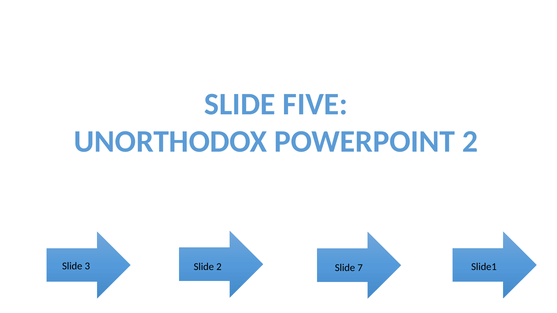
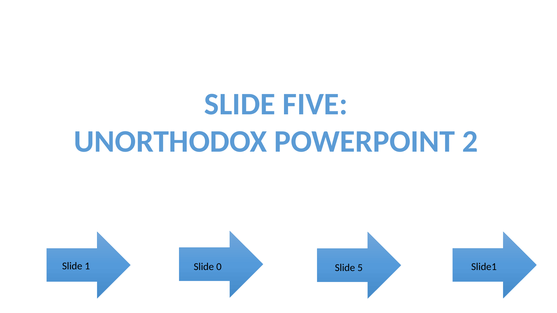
3: 3 -> 1 (87, 266)
Slide 2: 2 -> 0 (219, 267)
7: 7 -> 5 (360, 268)
